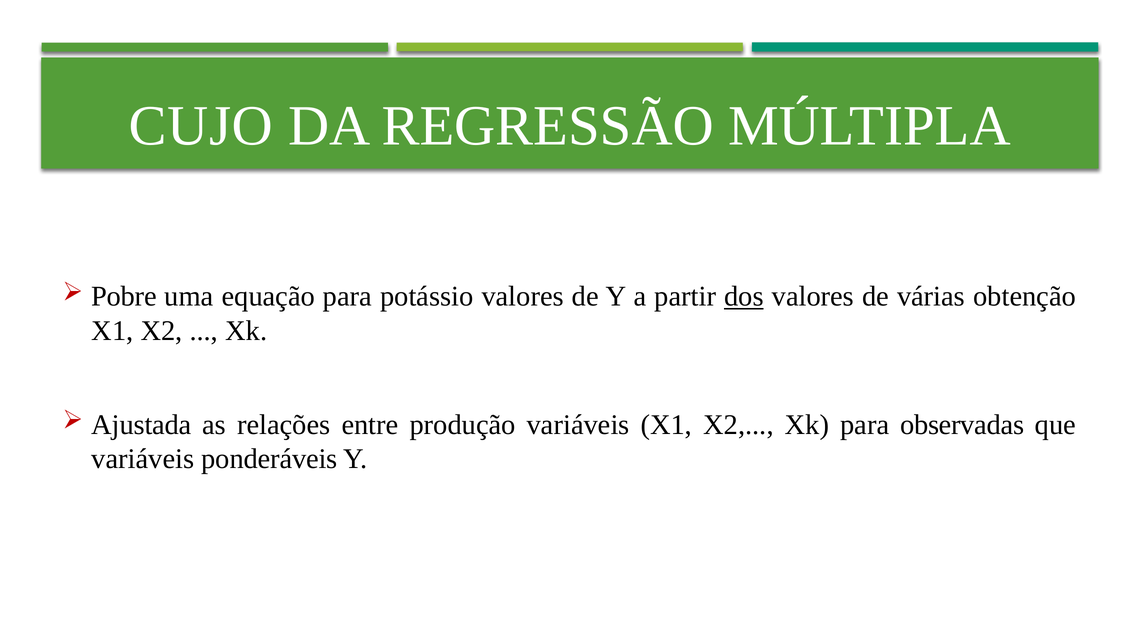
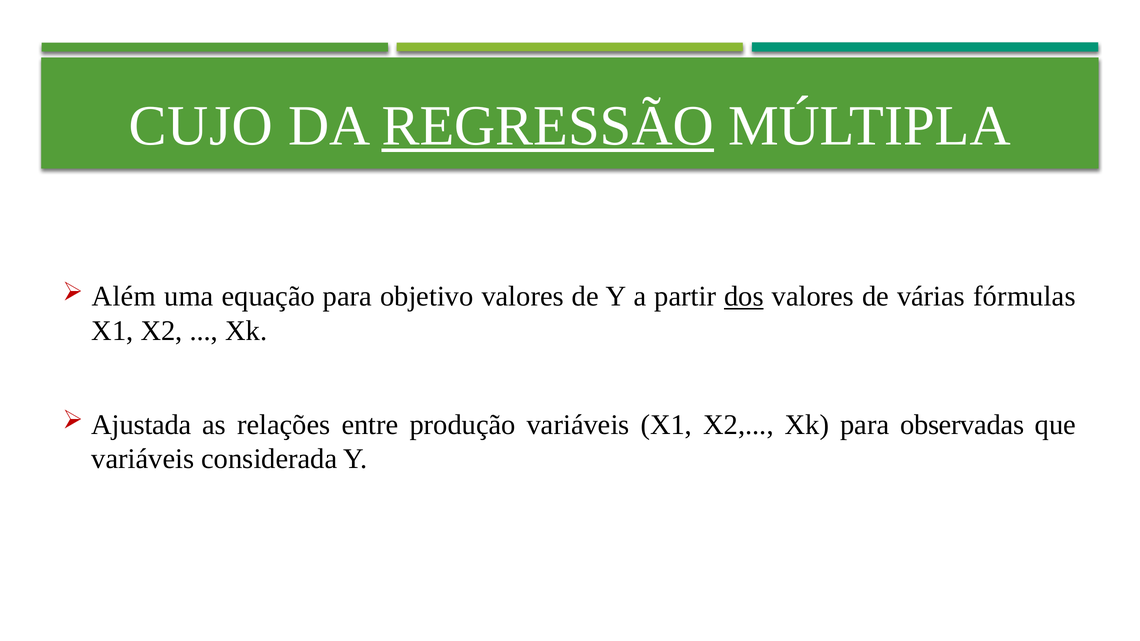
REGRESSÃO underline: none -> present (548, 126)
Pobre: Pobre -> Além (124, 297)
potássio: potássio -> objetivo (427, 297)
obtenção: obtenção -> fórmulas (1025, 297)
ponderáveis: ponderáveis -> considerada (269, 459)
